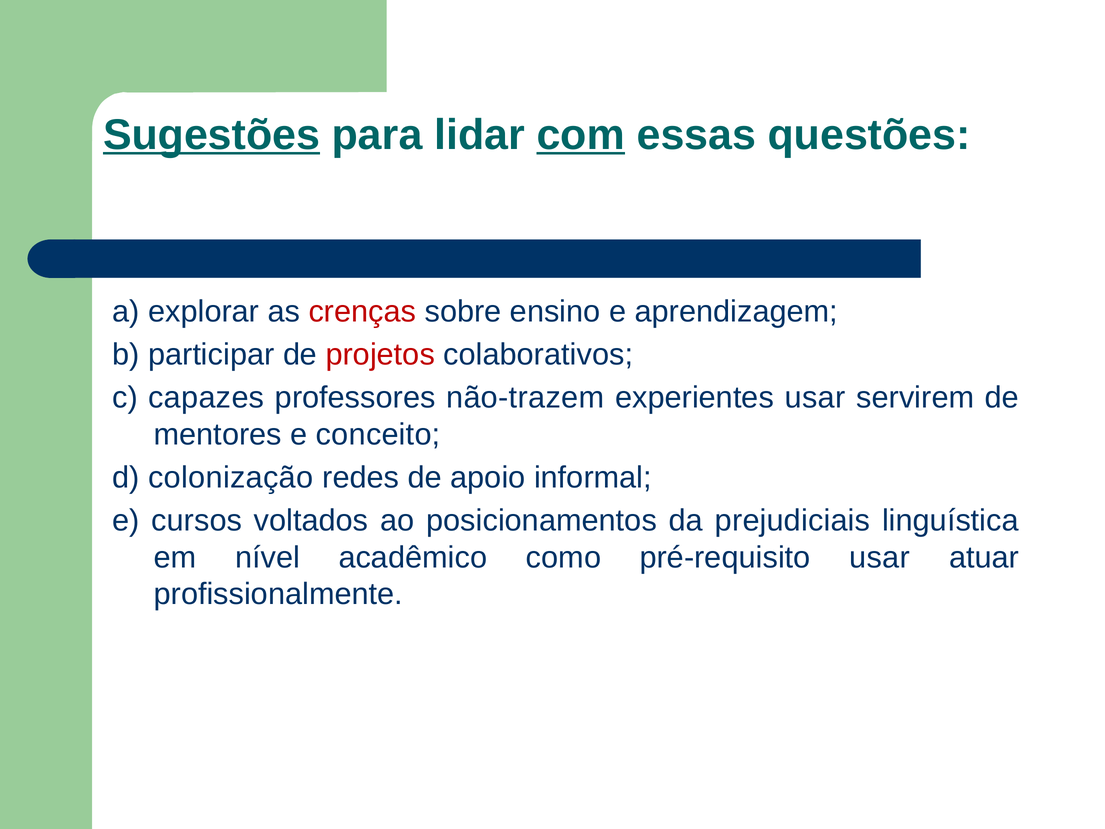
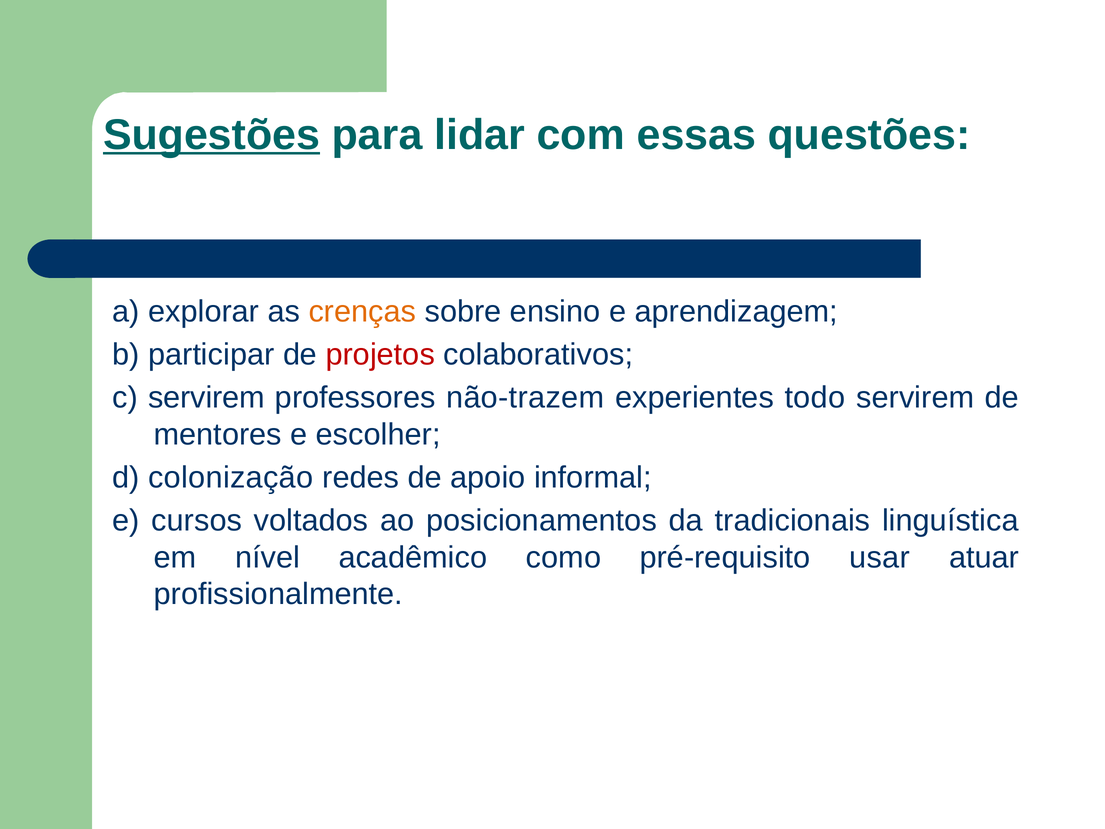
com underline: present -> none (581, 135)
crenças colour: red -> orange (362, 312)
c capazes: capazes -> servirem (206, 398)
experientes usar: usar -> todo (815, 398)
conceito: conceito -> escolher (378, 434)
prejudiciais: prejudiciais -> tradicionais (793, 520)
